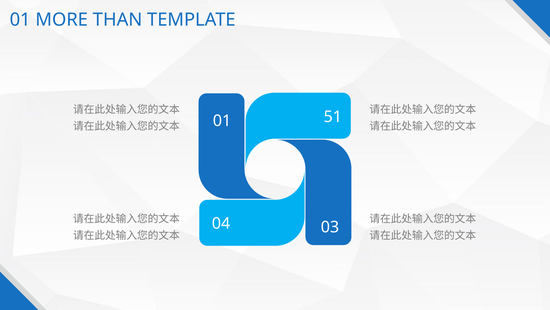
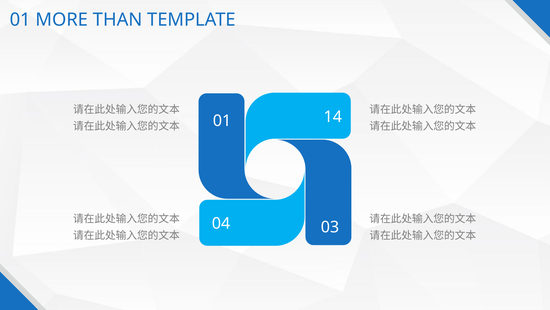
51: 51 -> 14 (333, 117)
